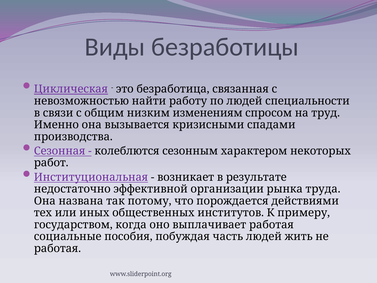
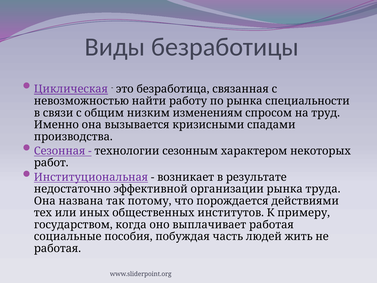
по людей: людей -> рынка (244, 101)
колеблются: колеблются -> технологии (127, 151)
